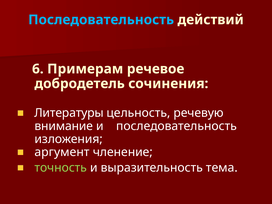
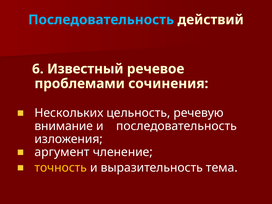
Примерам: Примерам -> Известный (85, 69)
добродетель: добродетель -> проблемами (80, 84)
Литературы: Литературы -> Нескольких (69, 113)
точность colour: light green -> yellow (61, 168)
